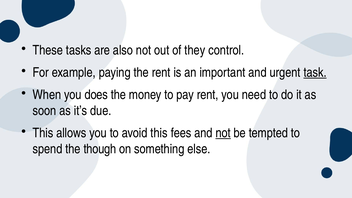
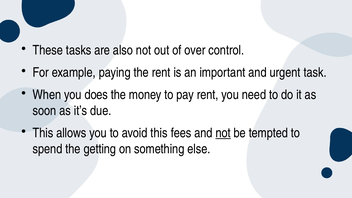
they: they -> over (195, 50)
task underline: present -> none (315, 72)
though: though -> getting (100, 149)
